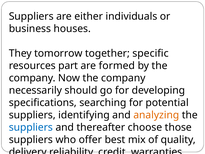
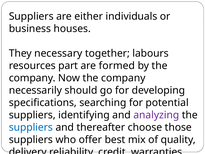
tomorrow: tomorrow -> necessary (58, 53)
specific: specific -> labours (151, 53)
analyzing colour: orange -> purple (156, 115)
